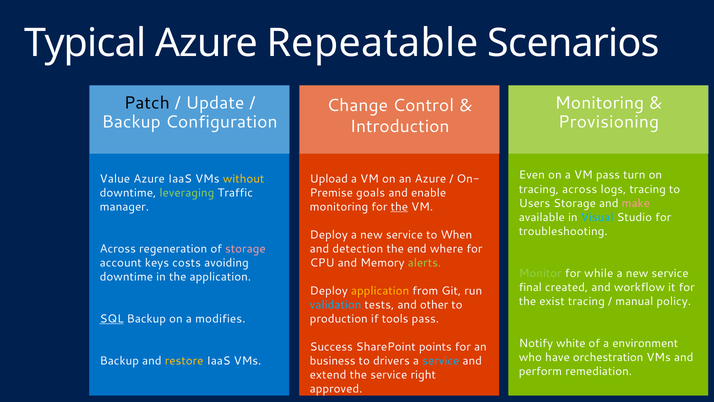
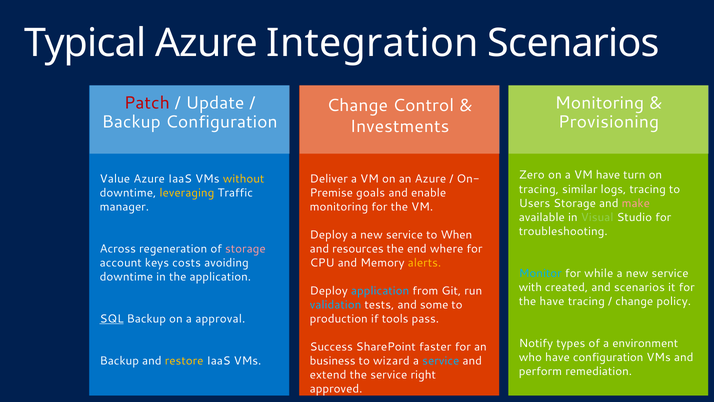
Repeatable: Repeatable -> Integration (372, 43)
Patch colour: black -> red (147, 103)
Introduction: Introduction -> Investments (400, 126)
Even: Even -> Zero (532, 175)
VM pass: pass -> have (608, 175)
Upload: Upload -> Deliver (329, 178)
tracing across: across -> similar (580, 189)
leveraging colour: light green -> yellow (187, 192)
the underline: present -> none (399, 206)
Visual colour: light blue -> light green (597, 217)
detection: detection -> resources (358, 248)
alerts colour: light green -> yellow (424, 262)
Monitor colour: light green -> light blue (540, 273)
final: final -> with (530, 287)
and workflow: workflow -> scenarios (639, 287)
application colour: yellow -> light blue (380, 290)
the exist: exist -> have (552, 301)
manual: manual -> change (634, 301)
other: other -> some (434, 304)
modifies: modifies -> approval (220, 318)
white: white -> types (571, 343)
points: points -> faster (435, 346)
have orchestration: orchestration -> configuration (608, 357)
drivers: drivers -> wizard (391, 360)
